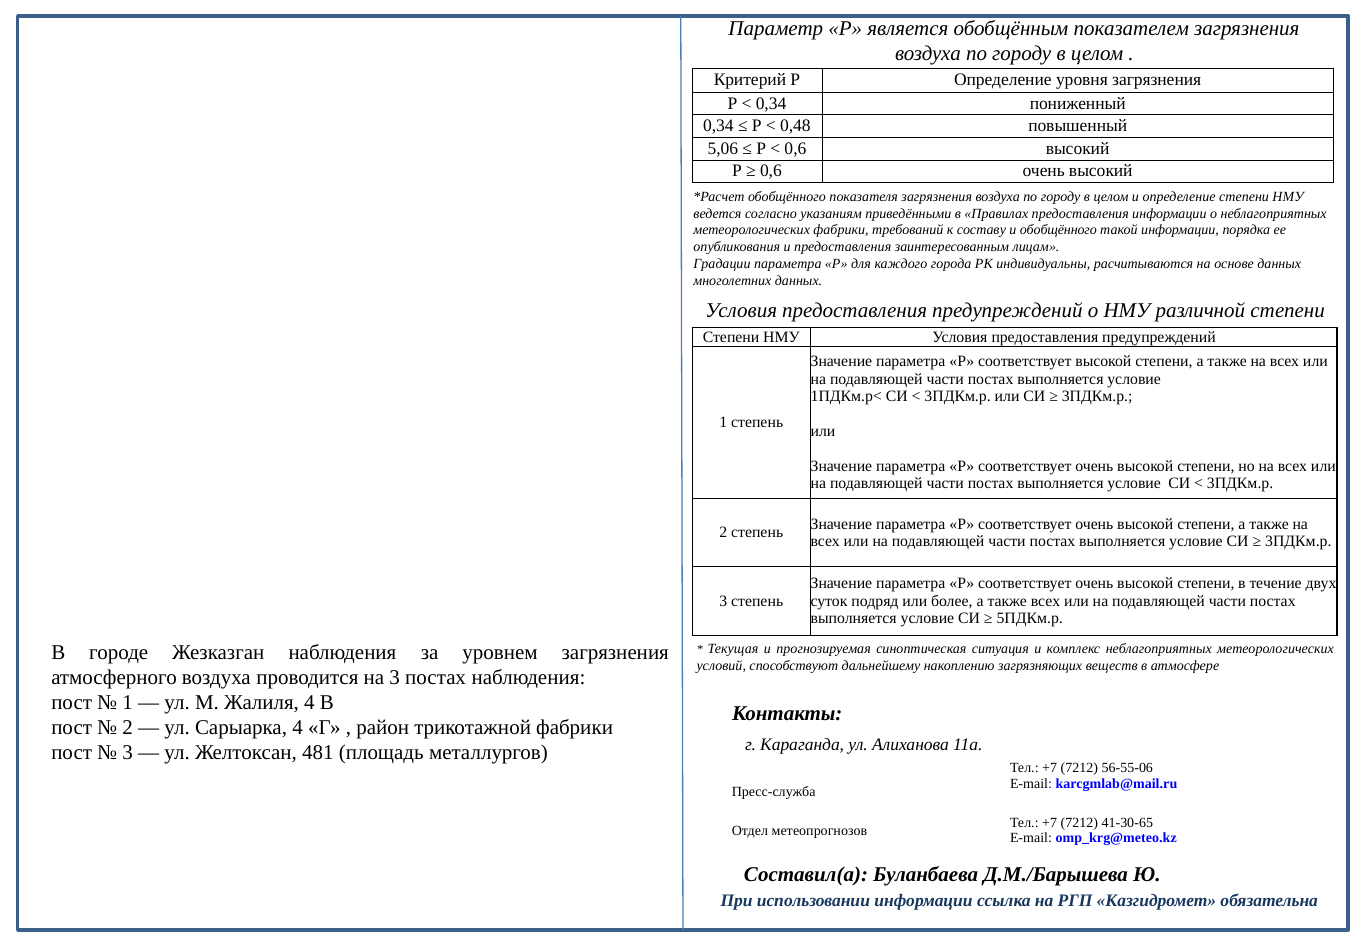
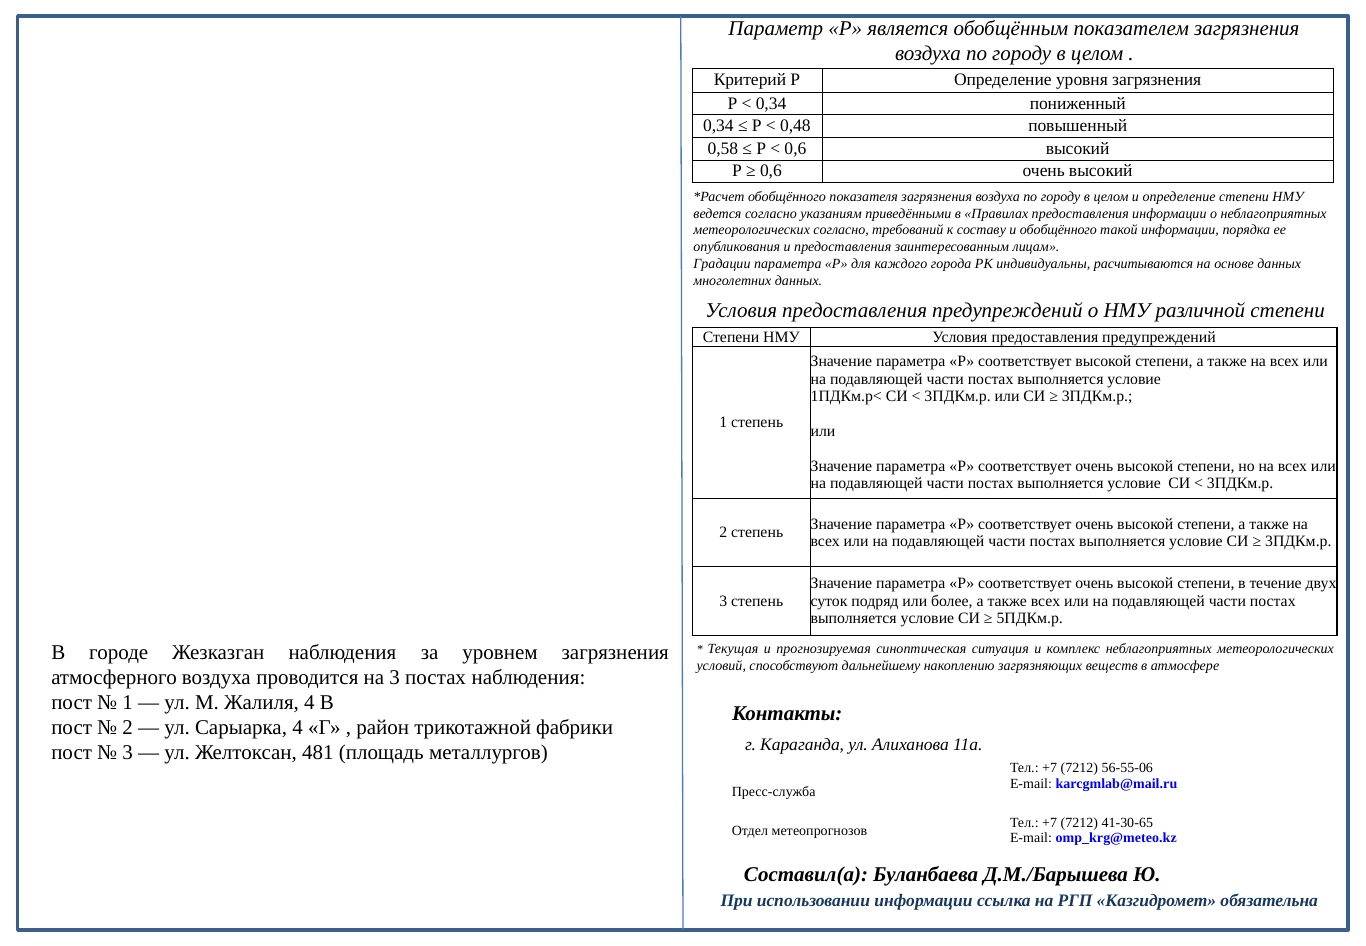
5,06: 5,06 -> 0,58 (723, 148)
метеорологических фабрики: фабрики -> согласно (841, 230)
